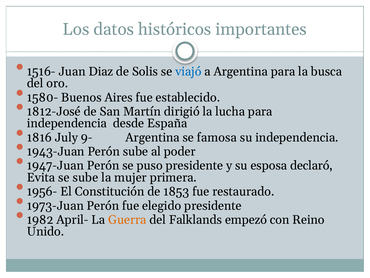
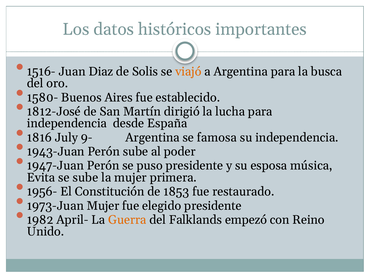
viajó colour: blue -> orange (188, 71)
declaró: declaró -> música (311, 165)
1973-Juan Perón: Perón -> Mujer (103, 205)
